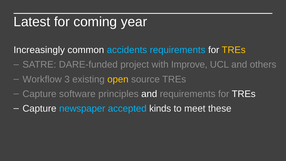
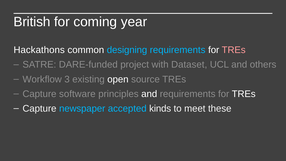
Latest: Latest -> British (32, 22)
Increasingly: Increasingly -> Hackathons (39, 50)
accidents: accidents -> designing (127, 50)
TREs colour: yellow -> pink (234, 50)
Improve: Improve -> Dataset (189, 65)
open colour: yellow -> white (118, 79)
